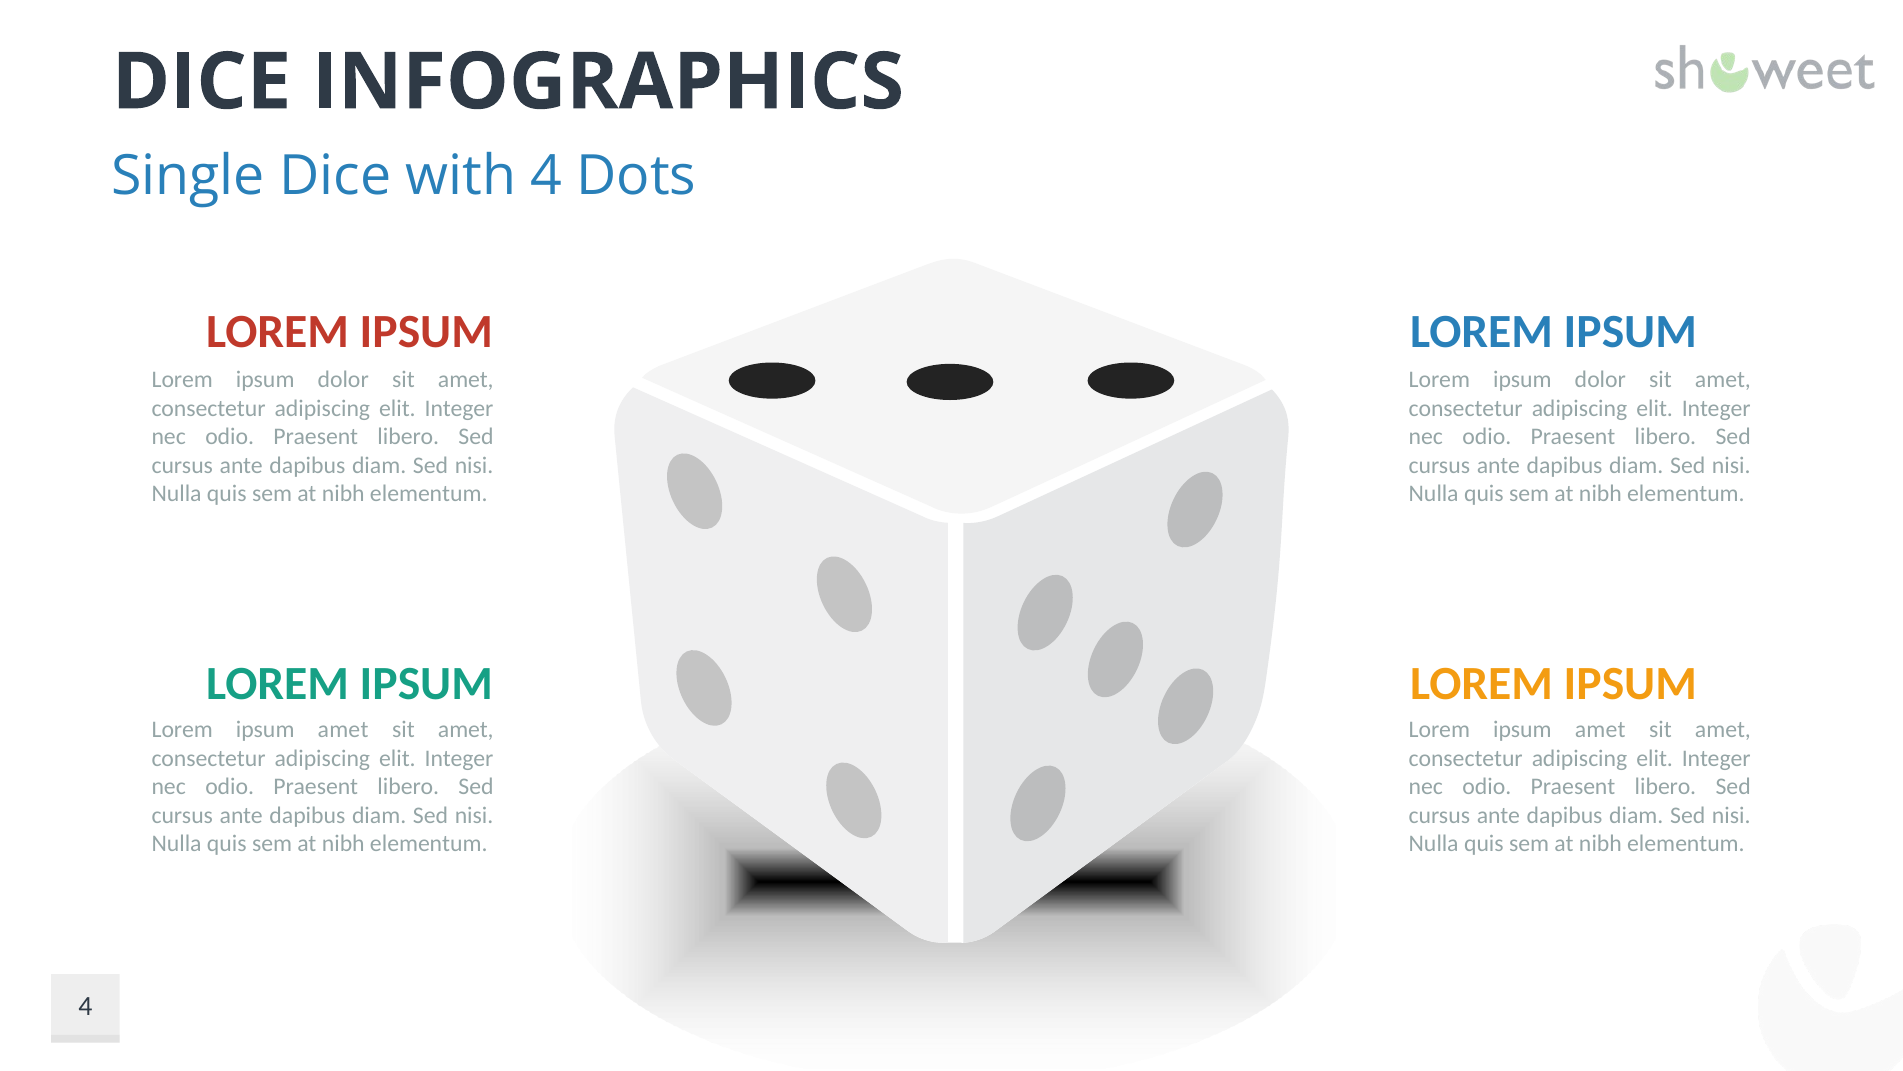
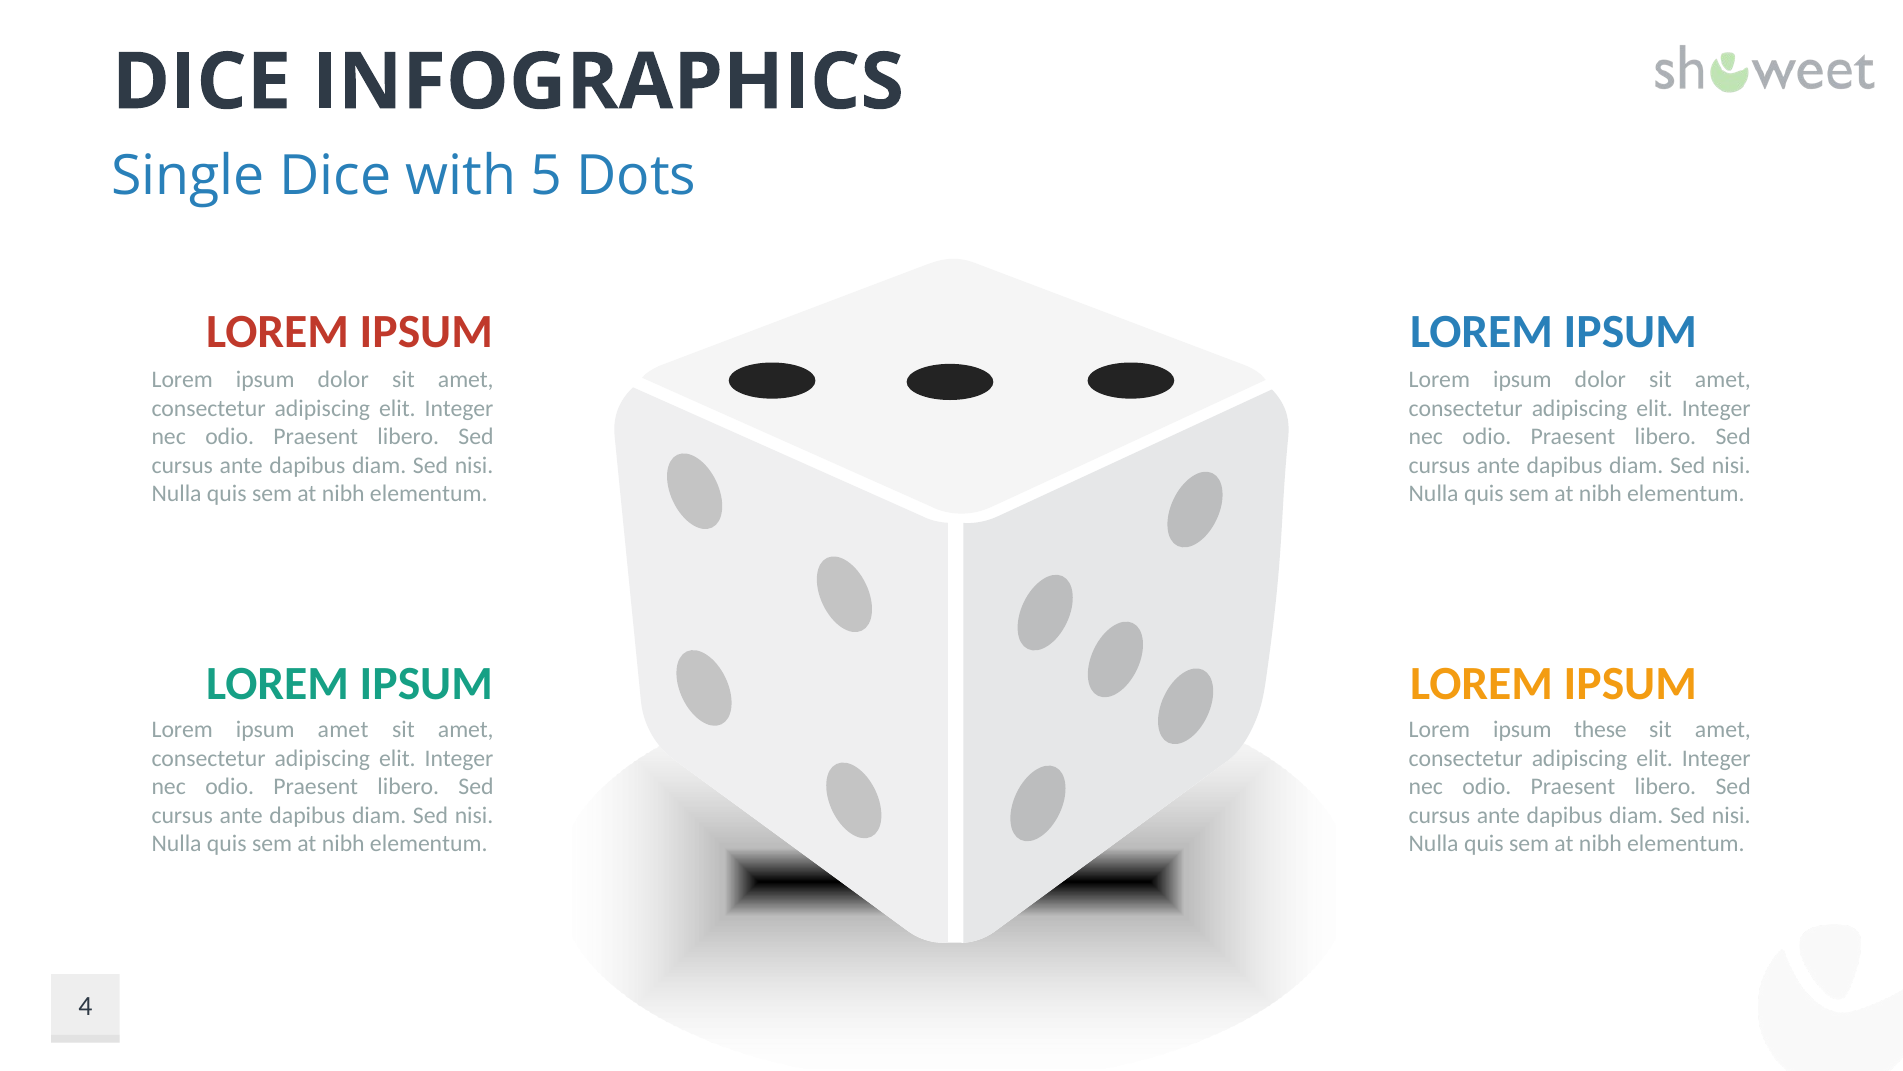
with 4: 4 -> 5 (546, 176)
amet: amet -> these (1600, 729)
